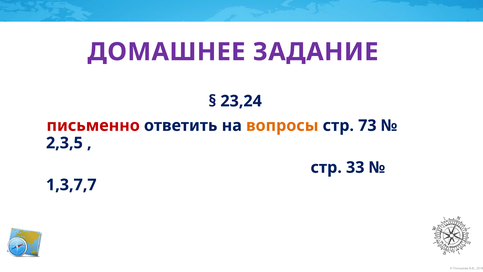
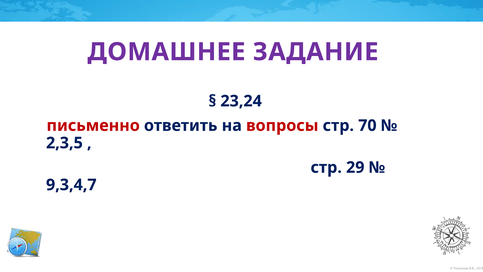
вопросы colour: orange -> red (282, 125)
73: 73 -> 70 (367, 125)
33: 33 -> 29 (355, 167)
1,3,7,7: 1,3,7,7 -> 9,3,4,7 (71, 185)
